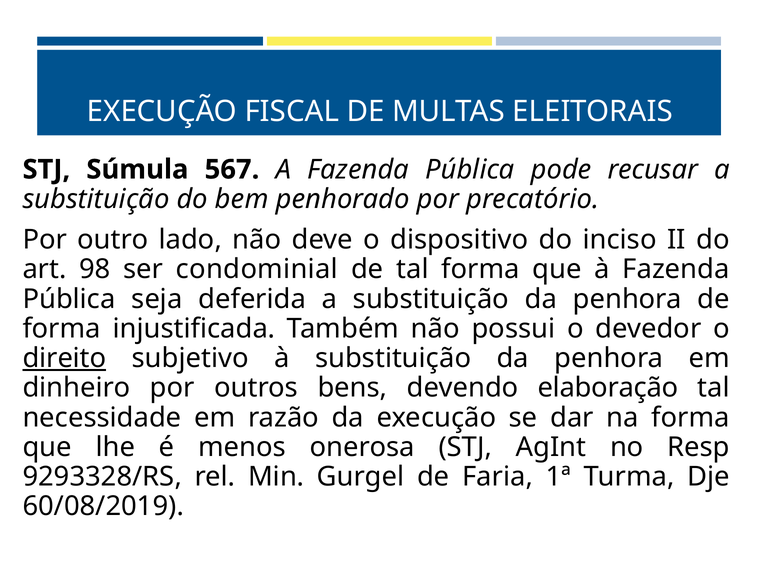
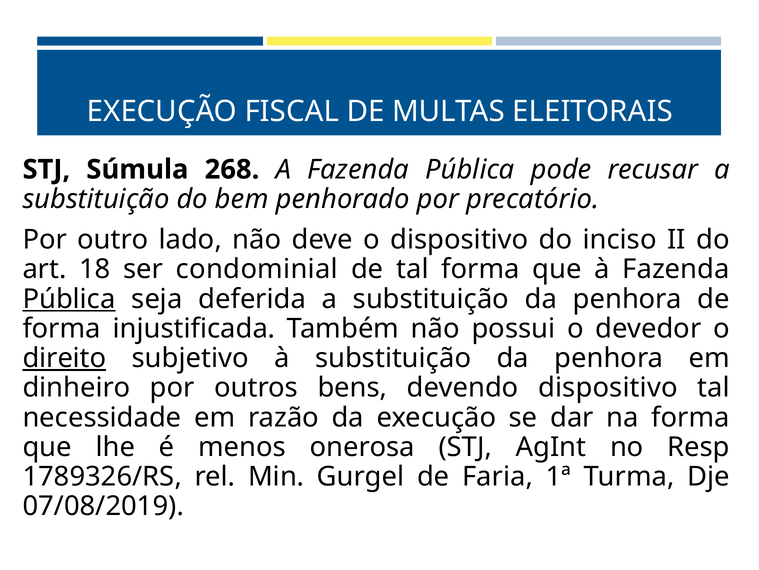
567: 567 -> 268 (232, 169)
98: 98 -> 18 (95, 269)
Pública underline: none -> present (69, 299)
devendo elaboração: elaboração -> dispositivo (608, 387)
9293328/RS: 9293328/RS -> 1789326/RS (102, 476)
60/08/2019: 60/08/2019 -> 07/08/2019 (103, 506)
